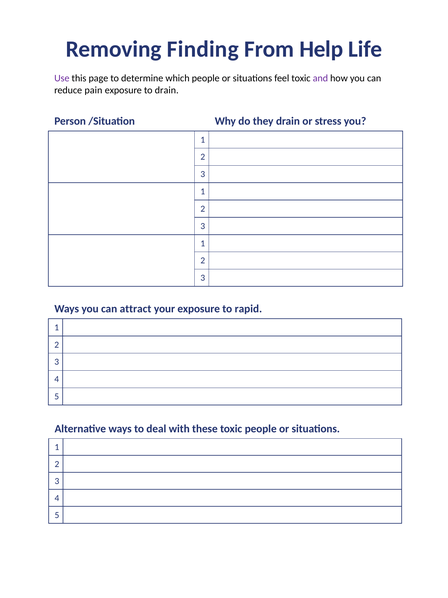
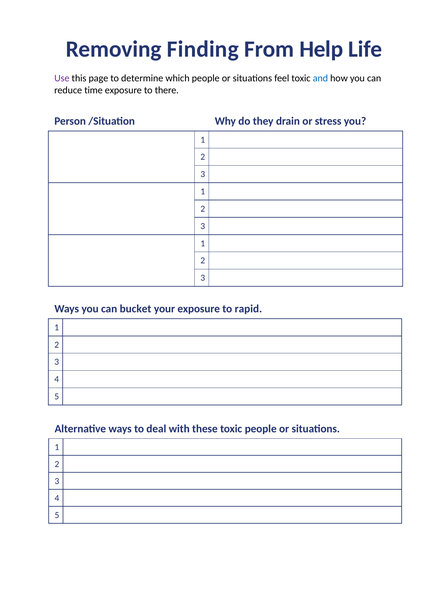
and colour: purple -> blue (320, 78)
pain: pain -> time (94, 90)
to drain: drain -> there (167, 90)
attract: attract -> bucket (136, 309)
